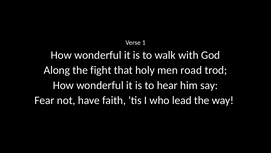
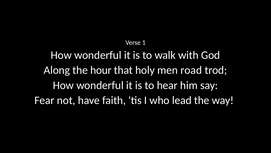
fight: fight -> hour (101, 70)
